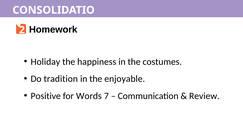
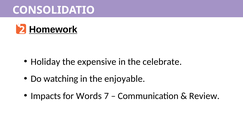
Homework underline: none -> present (53, 29)
happiness: happiness -> expensive (97, 62)
costumes: costumes -> celebrate (162, 62)
tradition: tradition -> watching (61, 79)
Positive: Positive -> Impacts (46, 96)
